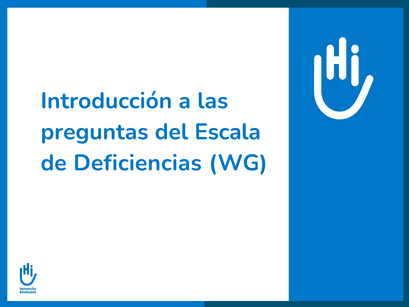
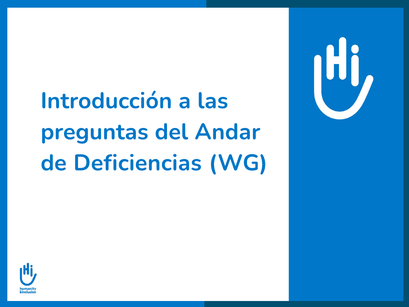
Escala: Escala -> Andar (227, 132)
